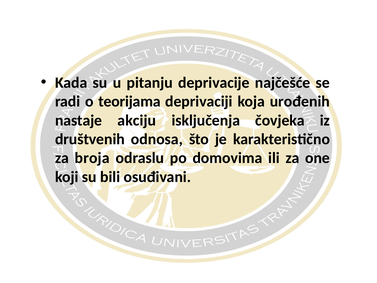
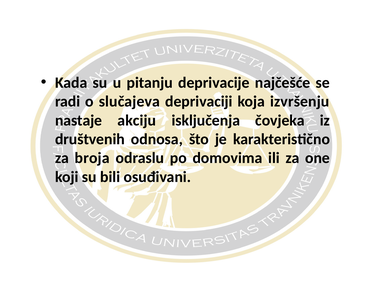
teorijama: teorijama -> slučajeva (129, 101)
urođenih: urođenih -> izvršenju (300, 101)
